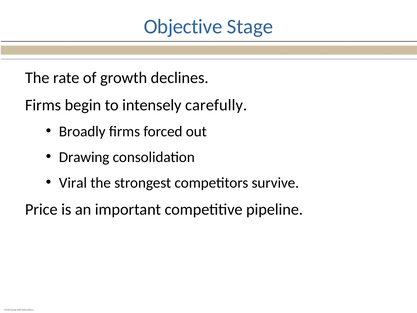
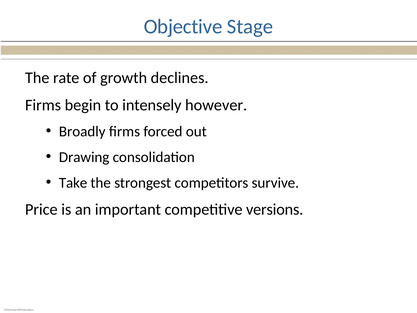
carefully: carefully -> however (216, 105)
Viral: Viral -> Take (73, 183)
pipeline: pipeline -> versions (275, 209)
